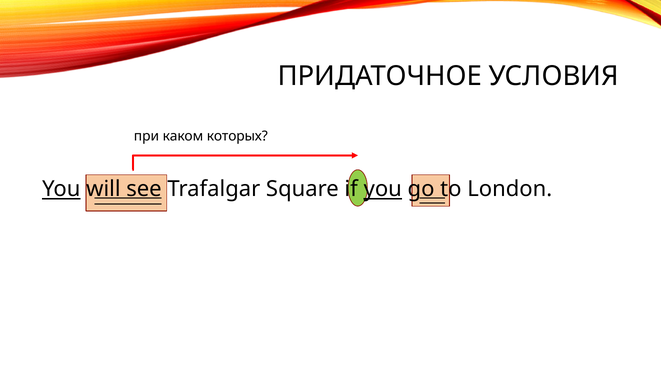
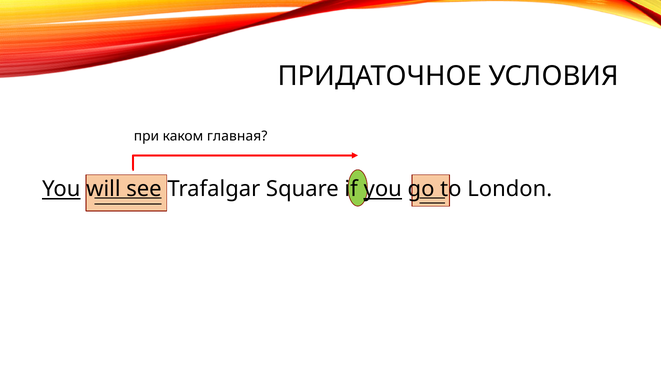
которых: которых -> главная (237, 136)
